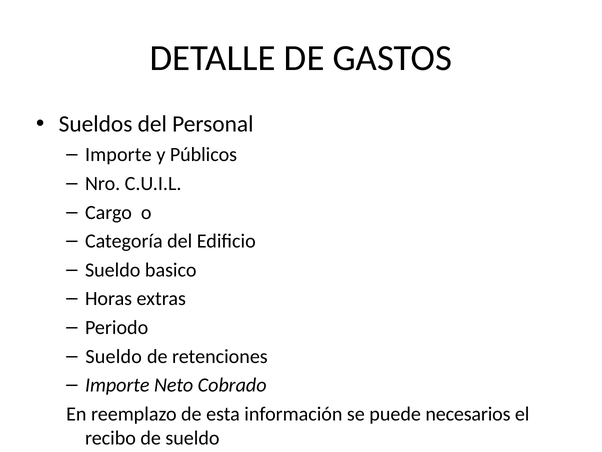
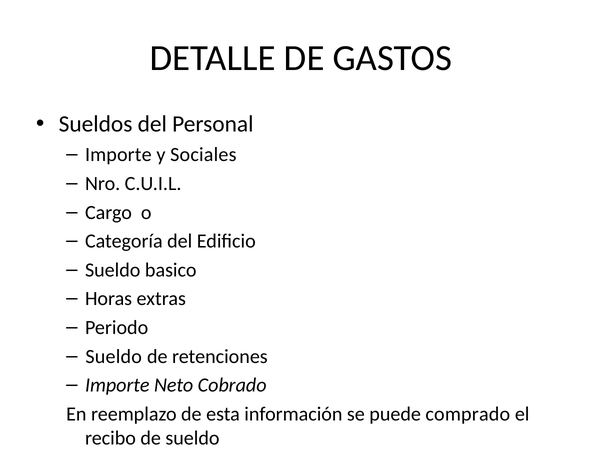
Públicos: Públicos -> Sociales (203, 155)
necesarios: necesarios -> comprado (468, 414)
